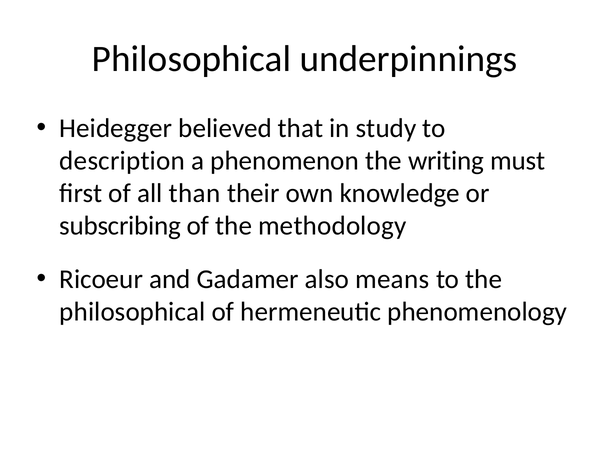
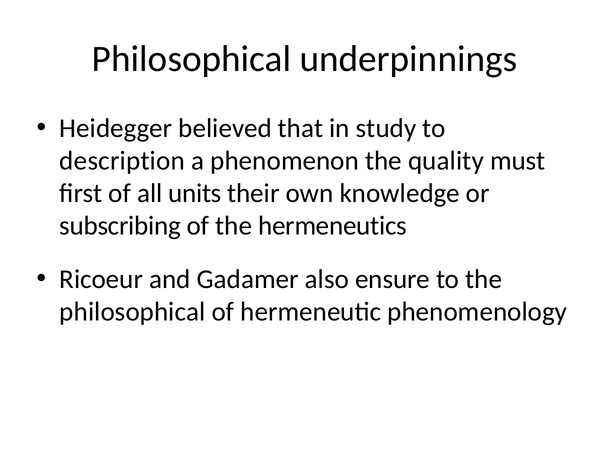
writing: writing -> quality (446, 161)
than: than -> units (195, 193)
methodology: methodology -> hermeneutics (333, 226)
means: means -> ensure (392, 279)
